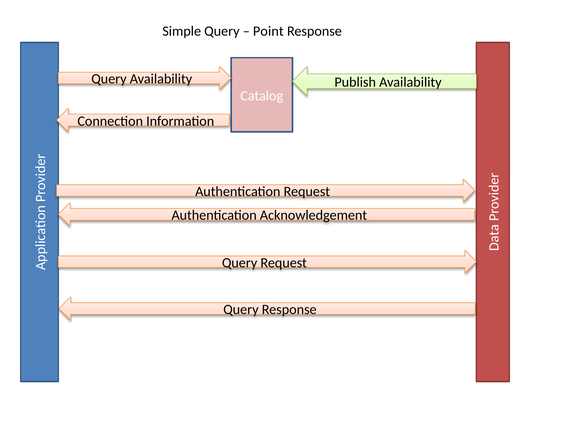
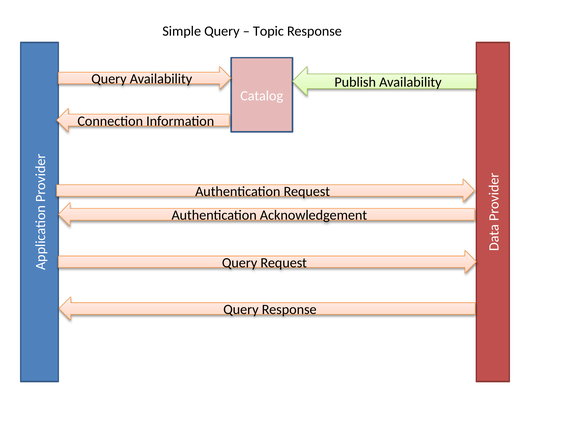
Point: Point -> Topic (268, 31)
